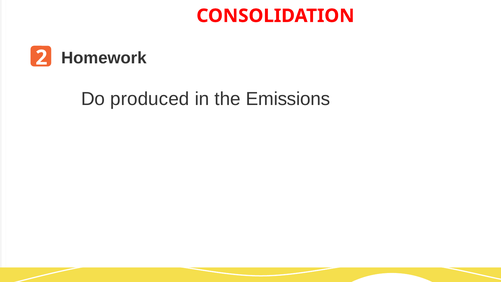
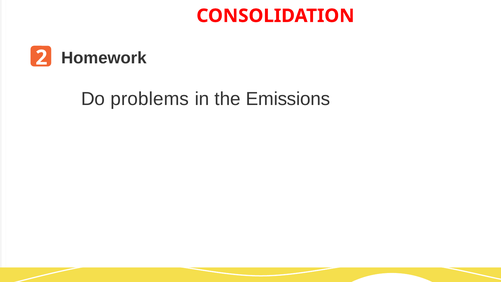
produced: produced -> problems (150, 99)
